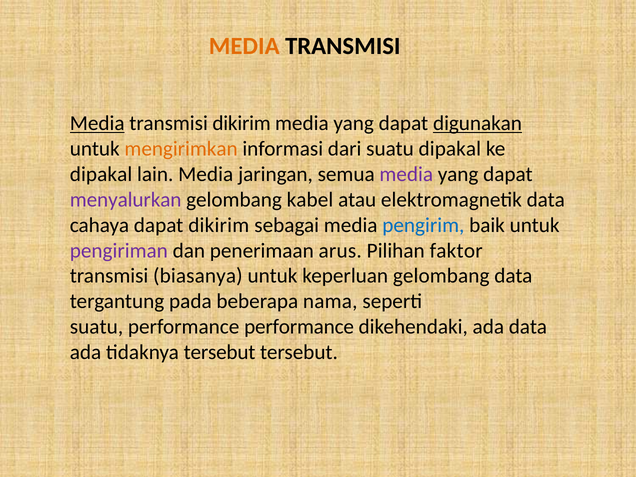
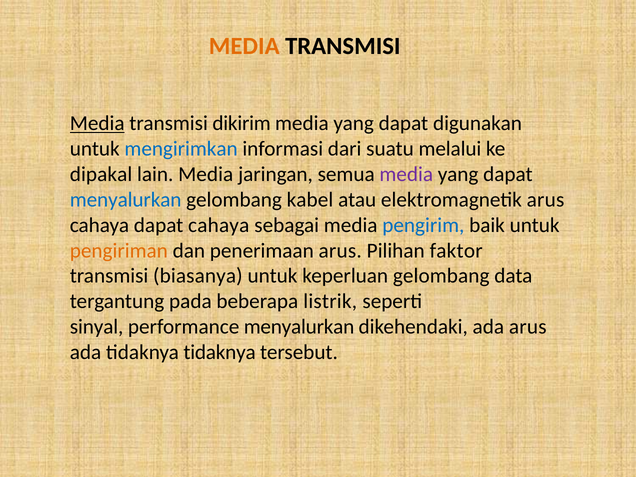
digunakan underline: present -> none (478, 123)
mengirimkan colour: orange -> blue (181, 149)
suatu dipakal: dipakal -> melalui (450, 149)
menyalurkan colour: purple -> blue (126, 200)
elektromagnetik data: data -> arus (546, 200)
dapat dikirim: dikirim -> cahaya (219, 225)
pengiriman colour: purple -> orange (119, 251)
nama: nama -> listrik (330, 301)
suatu: suatu -> sinyal (97, 327)
performance performance: performance -> menyalurkan (299, 327)
ada data: data -> arus (528, 327)
tidaknya tersebut: tersebut -> tidaknya (220, 352)
